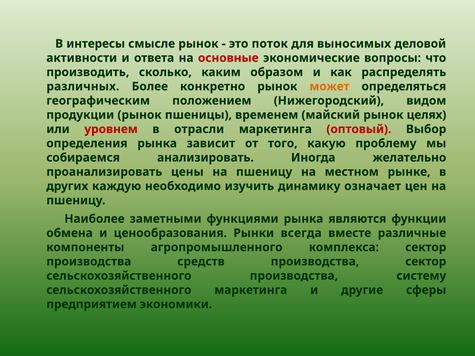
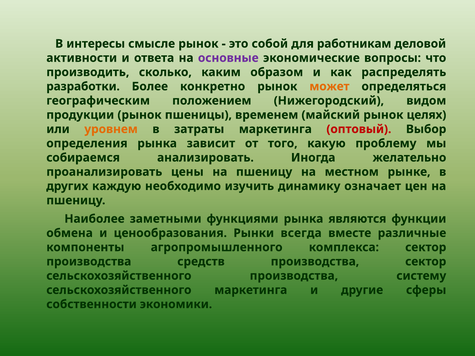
поток: поток -> собой (270, 44)
выносимых: выносимых -> работникам (354, 44)
основные colour: red -> purple (228, 58)
различных: различных -> разработки (83, 86)
уровнем colour: red -> orange (111, 129)
отрасли: отрасли -> затраты (199, 129)
предприятием: предприятием -> собственности (92, 304)
